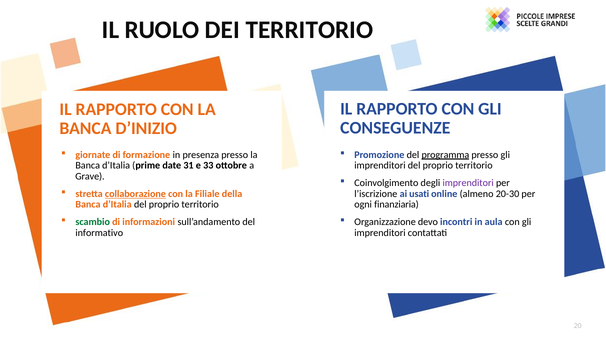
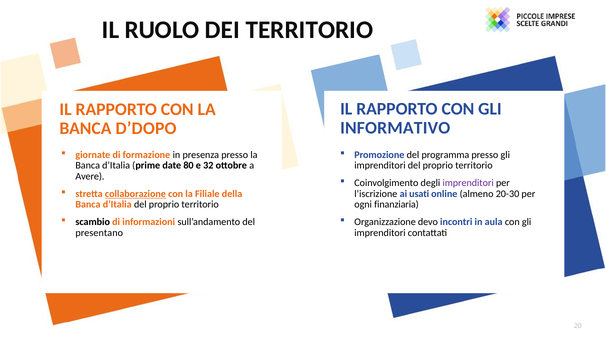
CONSEGUENZE: CONSEGUENZE -> INFORMATIVO (395, 128)
D’INIZIO: D’INIZIO -> D’DOPO (146, 128)
programma underline: present -> none (445, 155)
31: 31 -> 80 (188, 166)
33: 33 -> 32 (208, 166)
Grave: Grave -> Avere (90, 176)
scambio colour: green -> black (93, 222)
informativo: informativo -> presentano (99, 233)
